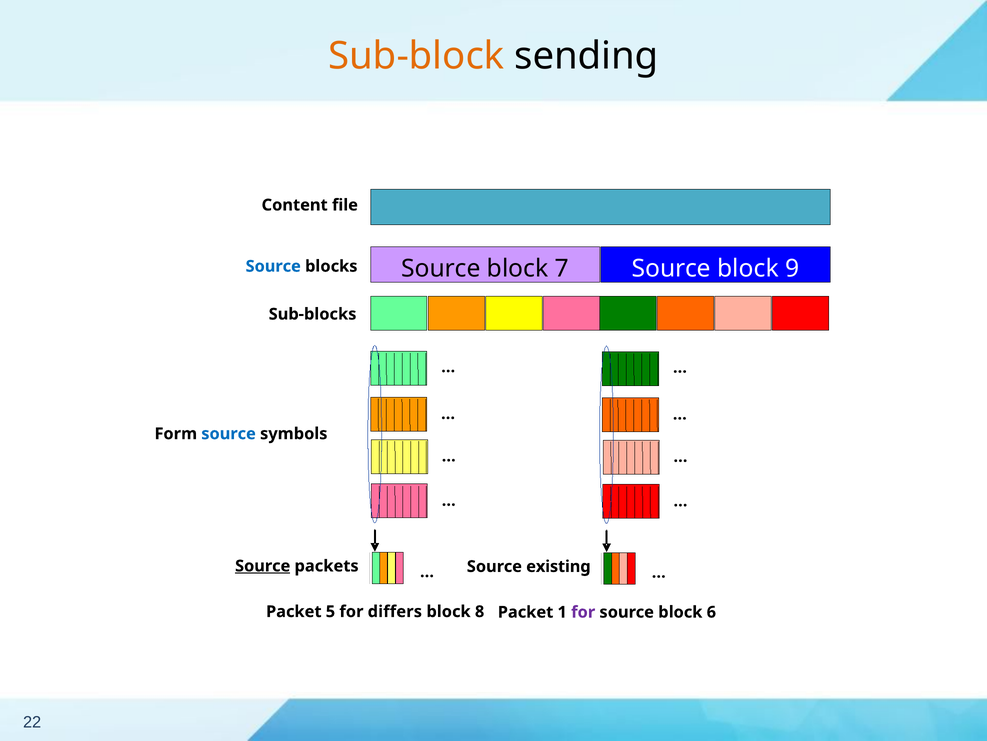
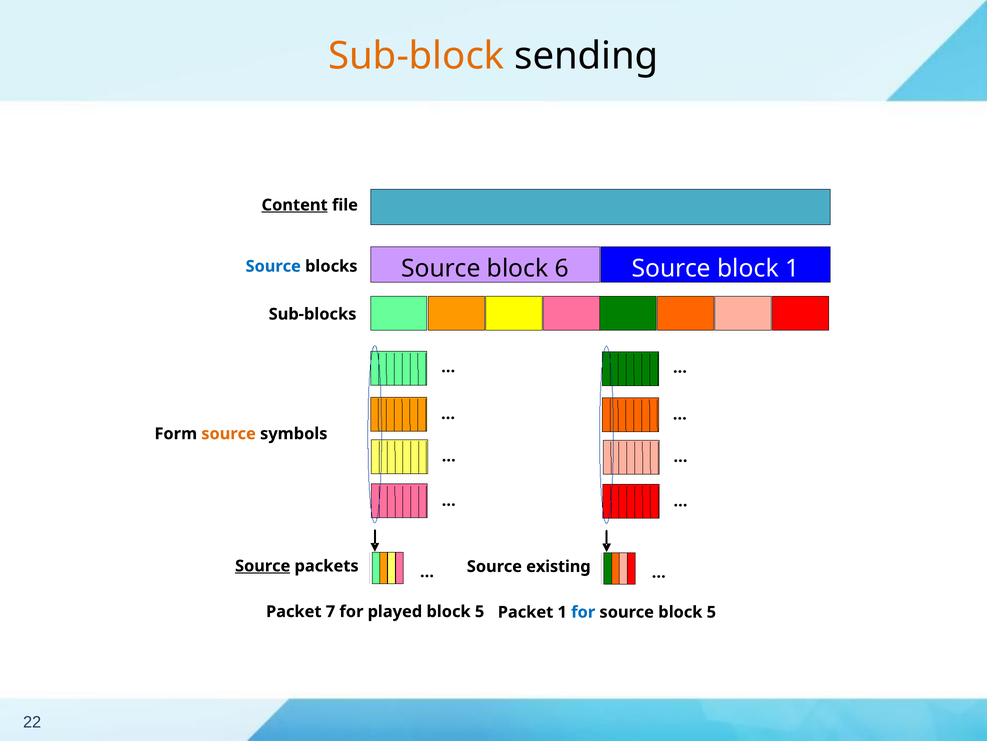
Content underline: none -> present (295, 205)
7: 7 -> 6 (562, 268)
block 9: 9 -> 1 (792, 268)
source colour: blue -> orange (229, 433)
5: 5 -> 7 (330, 611)
differs: differs -> played (395, 611)
8: 8 -> 5 (480, 611)
for colour: purple -> blue (583, 612)
source block 6: 6 -> 5 (711, 612)
